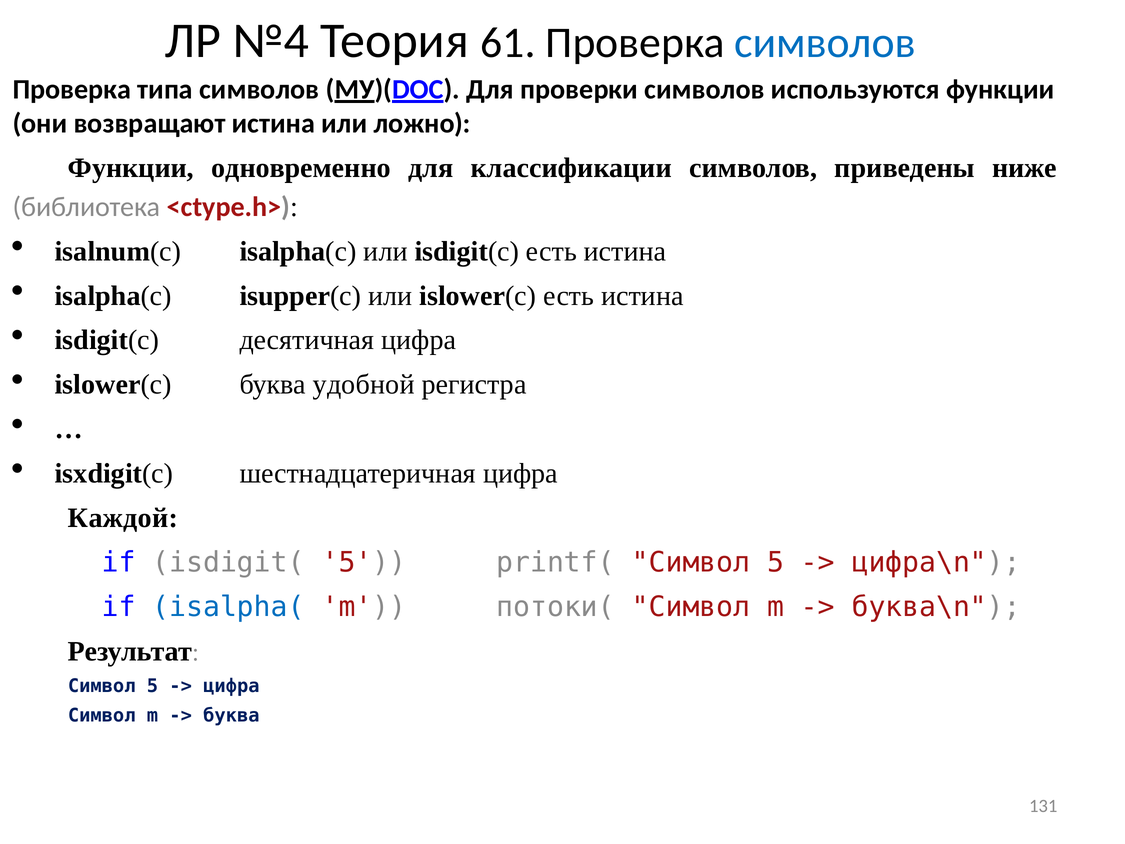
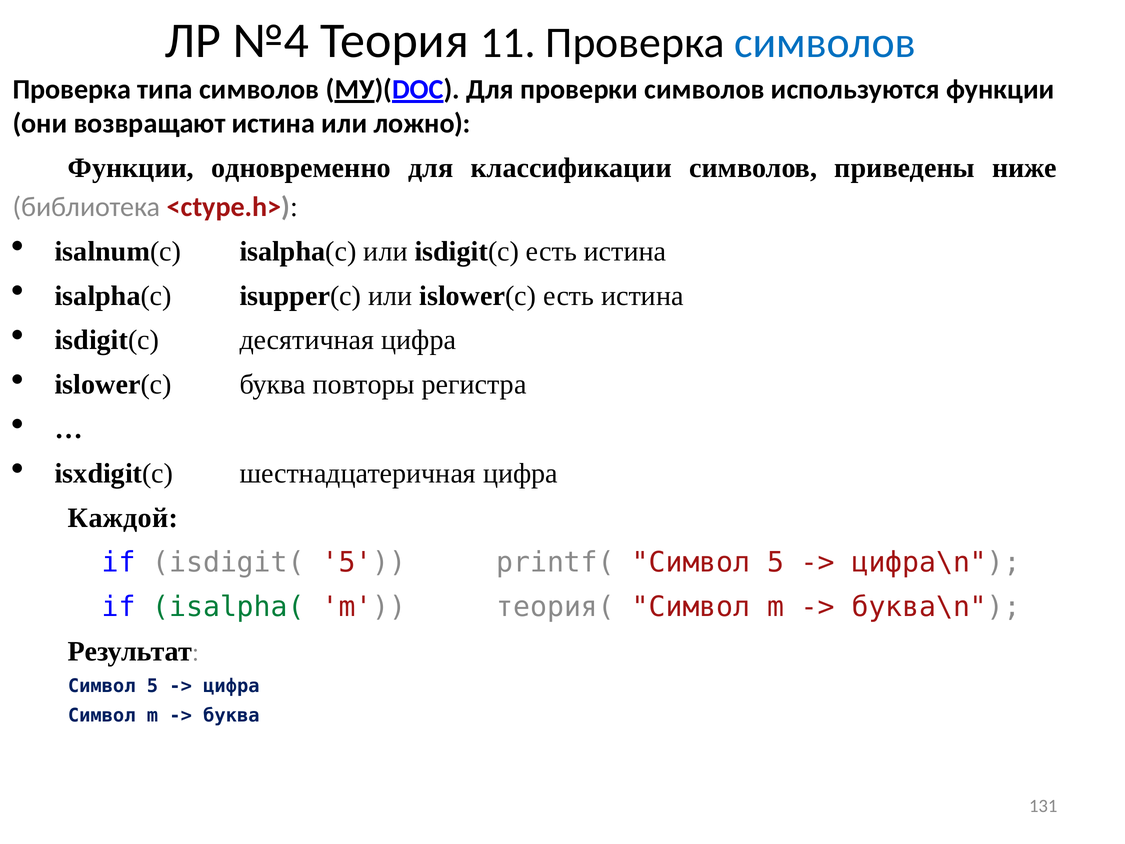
61: 61 -> 11 (508, 43)
удобной: удобной -> повторы (364, 385)
isalpha( colour: blue -> green (228, 607)
потоки(: потоки( -> теория( (556, 607)
